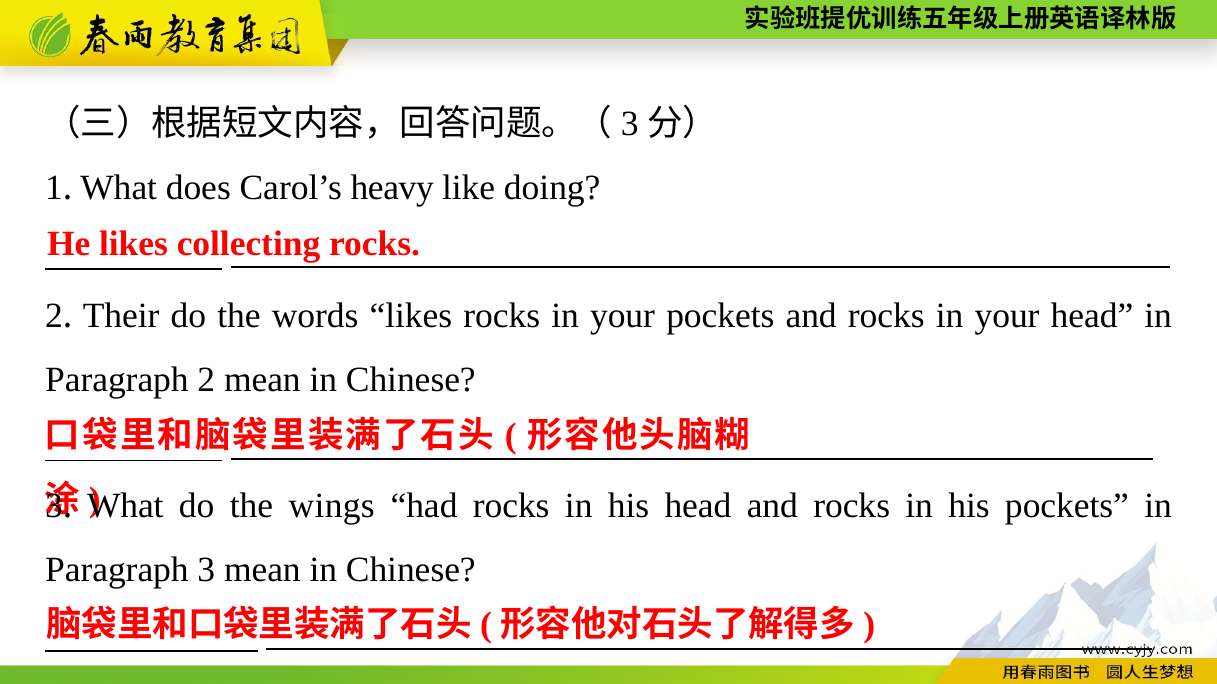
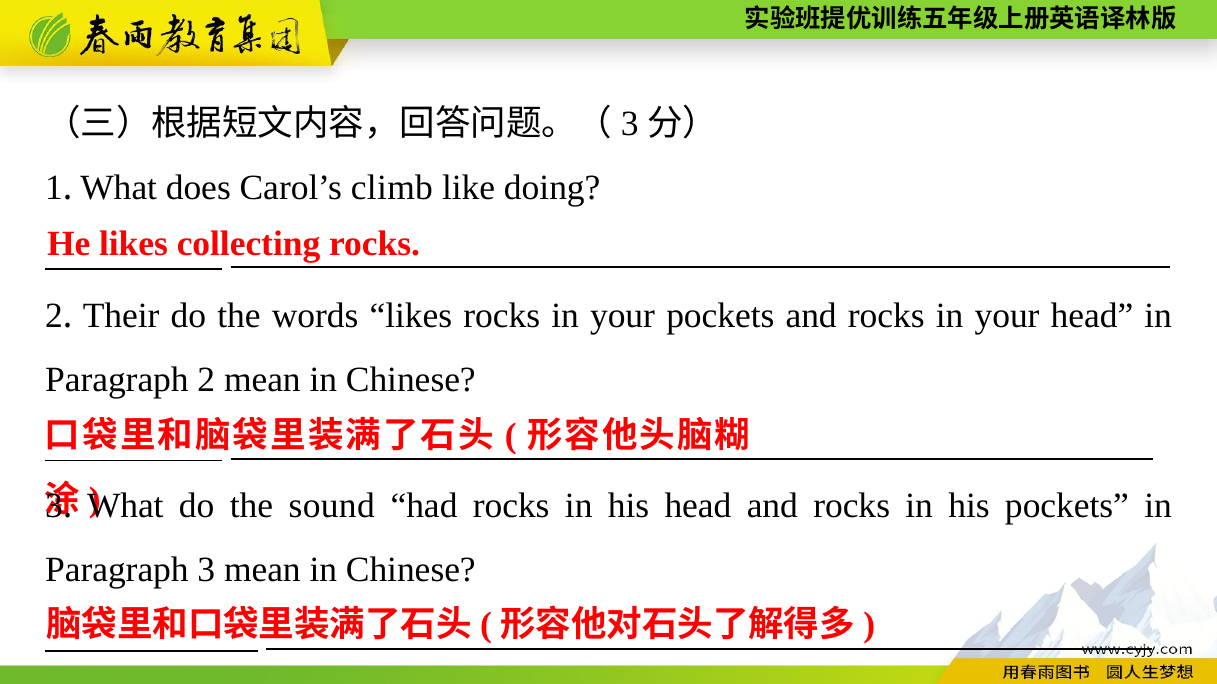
heavy: heavy -> climb (392, 188)
wings: wings -> sound (332, 507)
